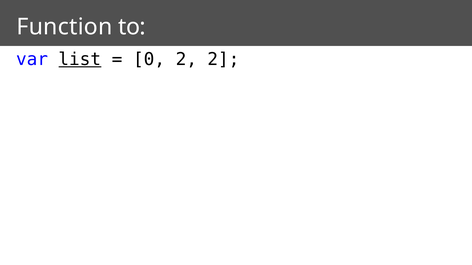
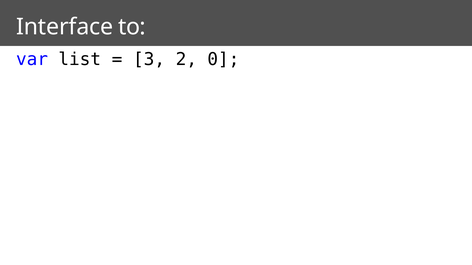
Function: Function -> Interface (65, 27)
list underline: present -> none (80, 59)
0: 0 -> 3 (149, 59)
2 2: 2 -> 0 (224, 59)
